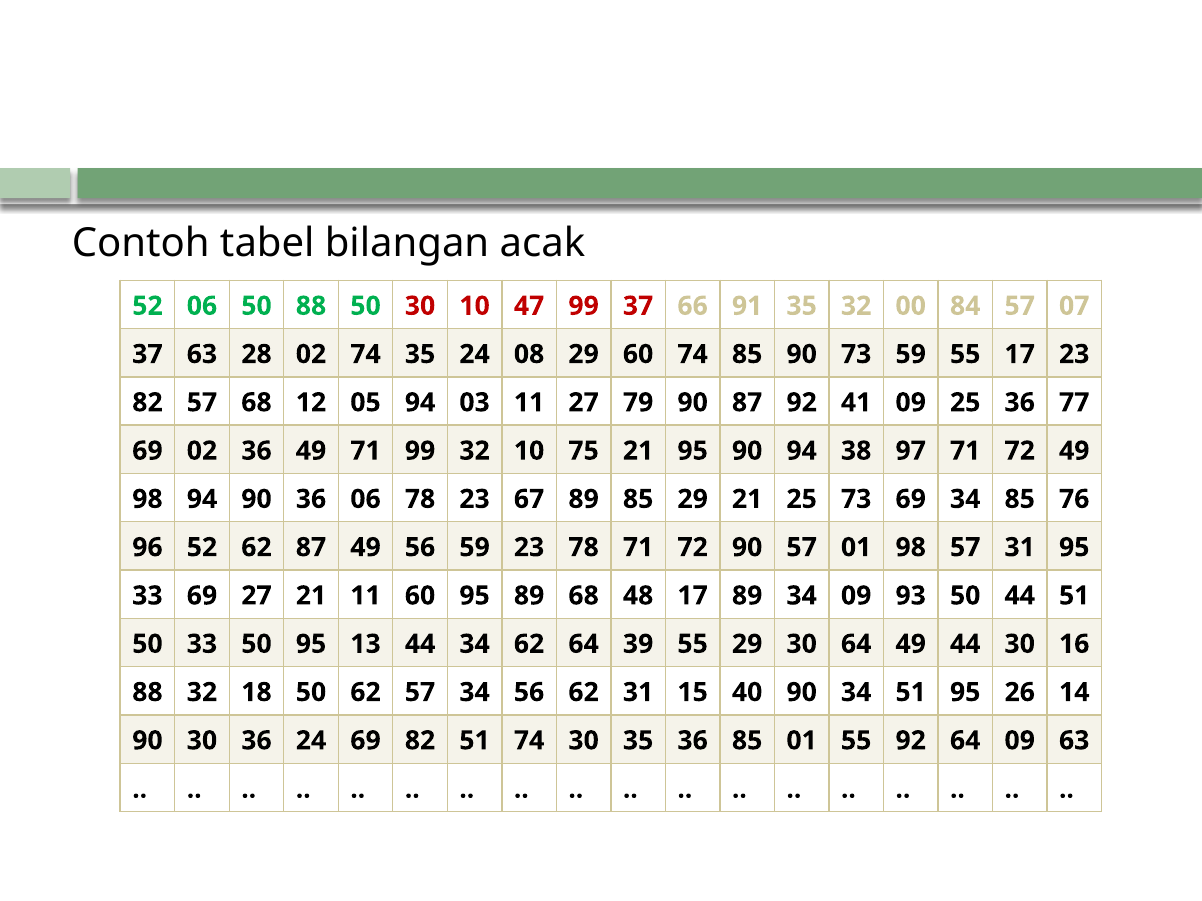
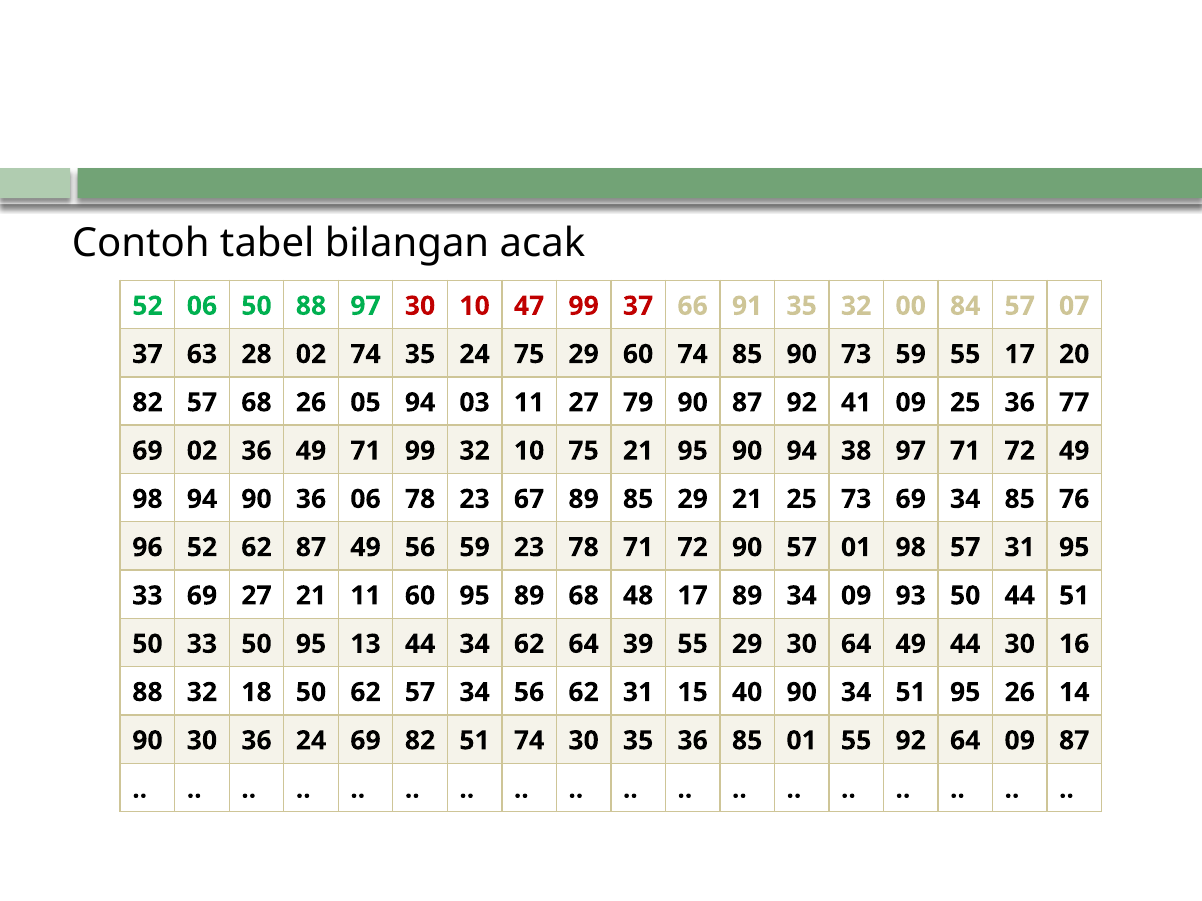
88 50: 50 -> 97 (366, 306)
24 08: 08 -> 75 (529, 354)
17 23: 23 -> 20 (1074, 354)
68 12: 12 -> 26 (311, 403)
09 63: 63 -> 87 (1074, 741)
